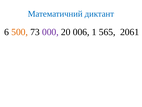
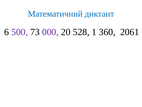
500 colour: orange -> purple (20, 32)
006: 006 -> 528 (81, 32)
565: 565 -> 360 (107, 32)
